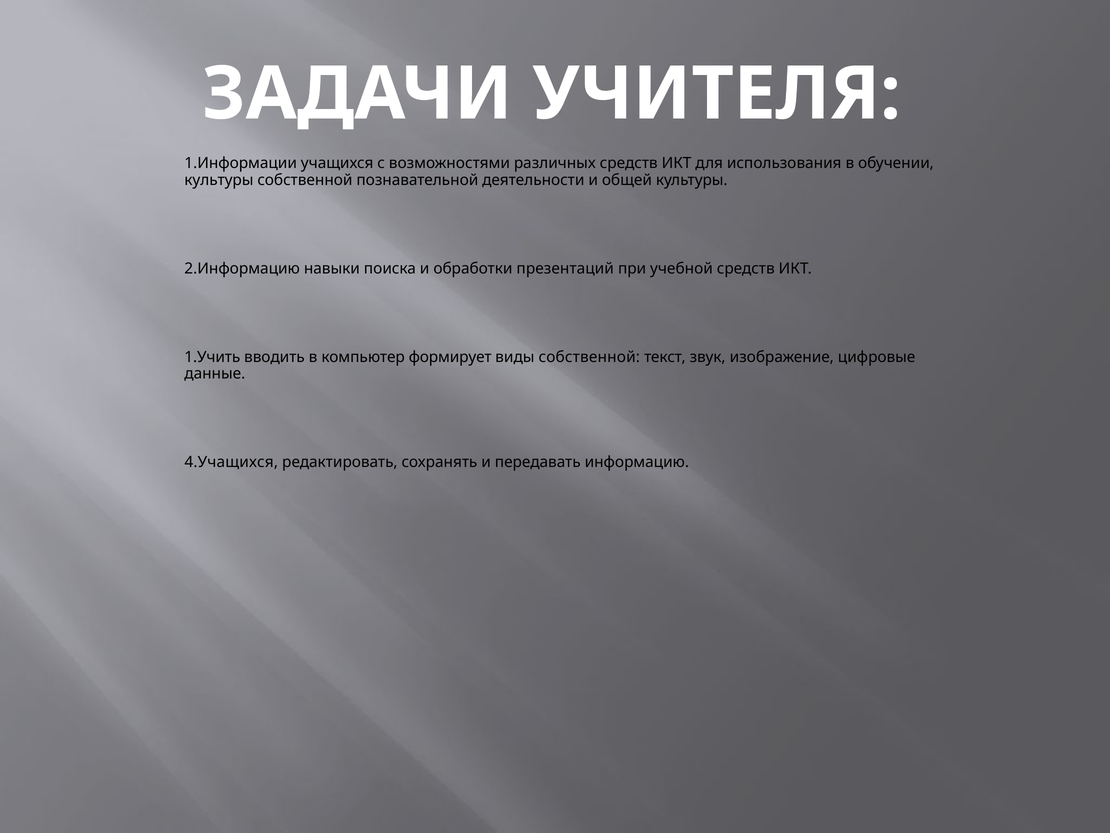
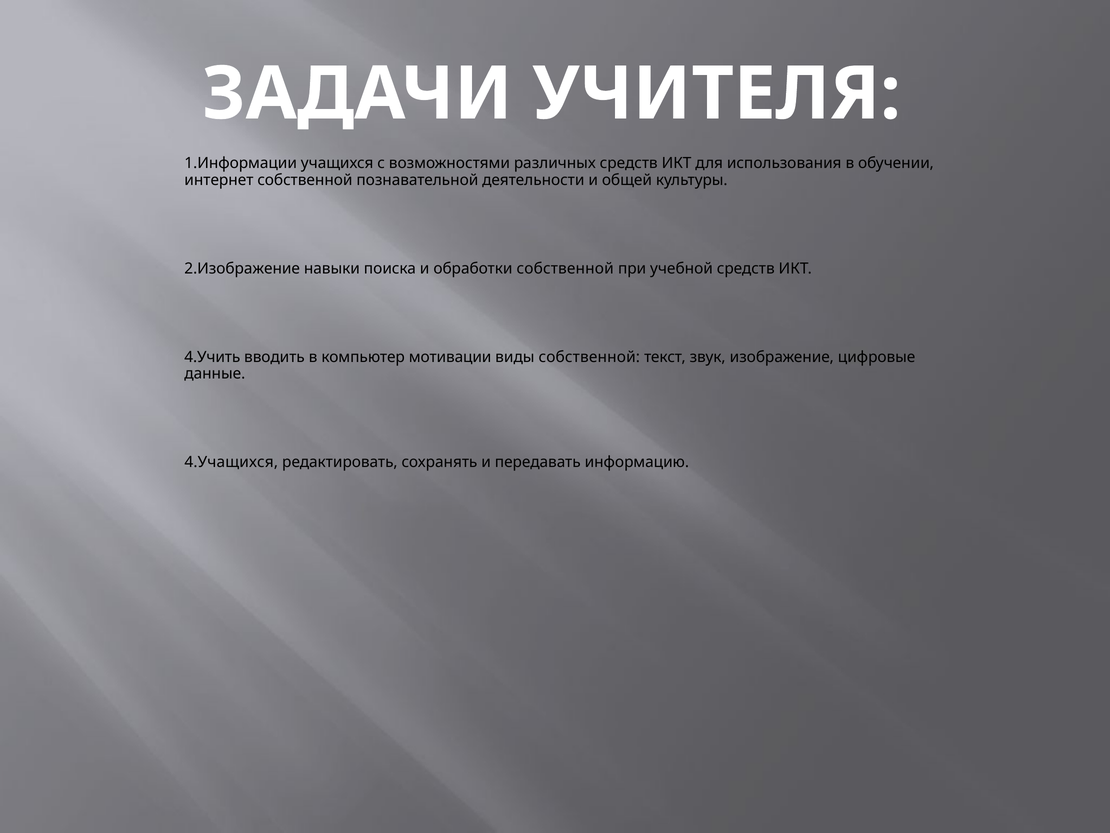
культуры: культуры -> интернет (219, 180)
2.Информацию: 2.Информацию -> 2.Изображение (242, 268)
обработки презентаций: презентаций -> собственной (565, 268)
1.Учить: 1.Учить -> 4.Учить (212, 357)
формирует: формирует -> мотивации (450, 357)
